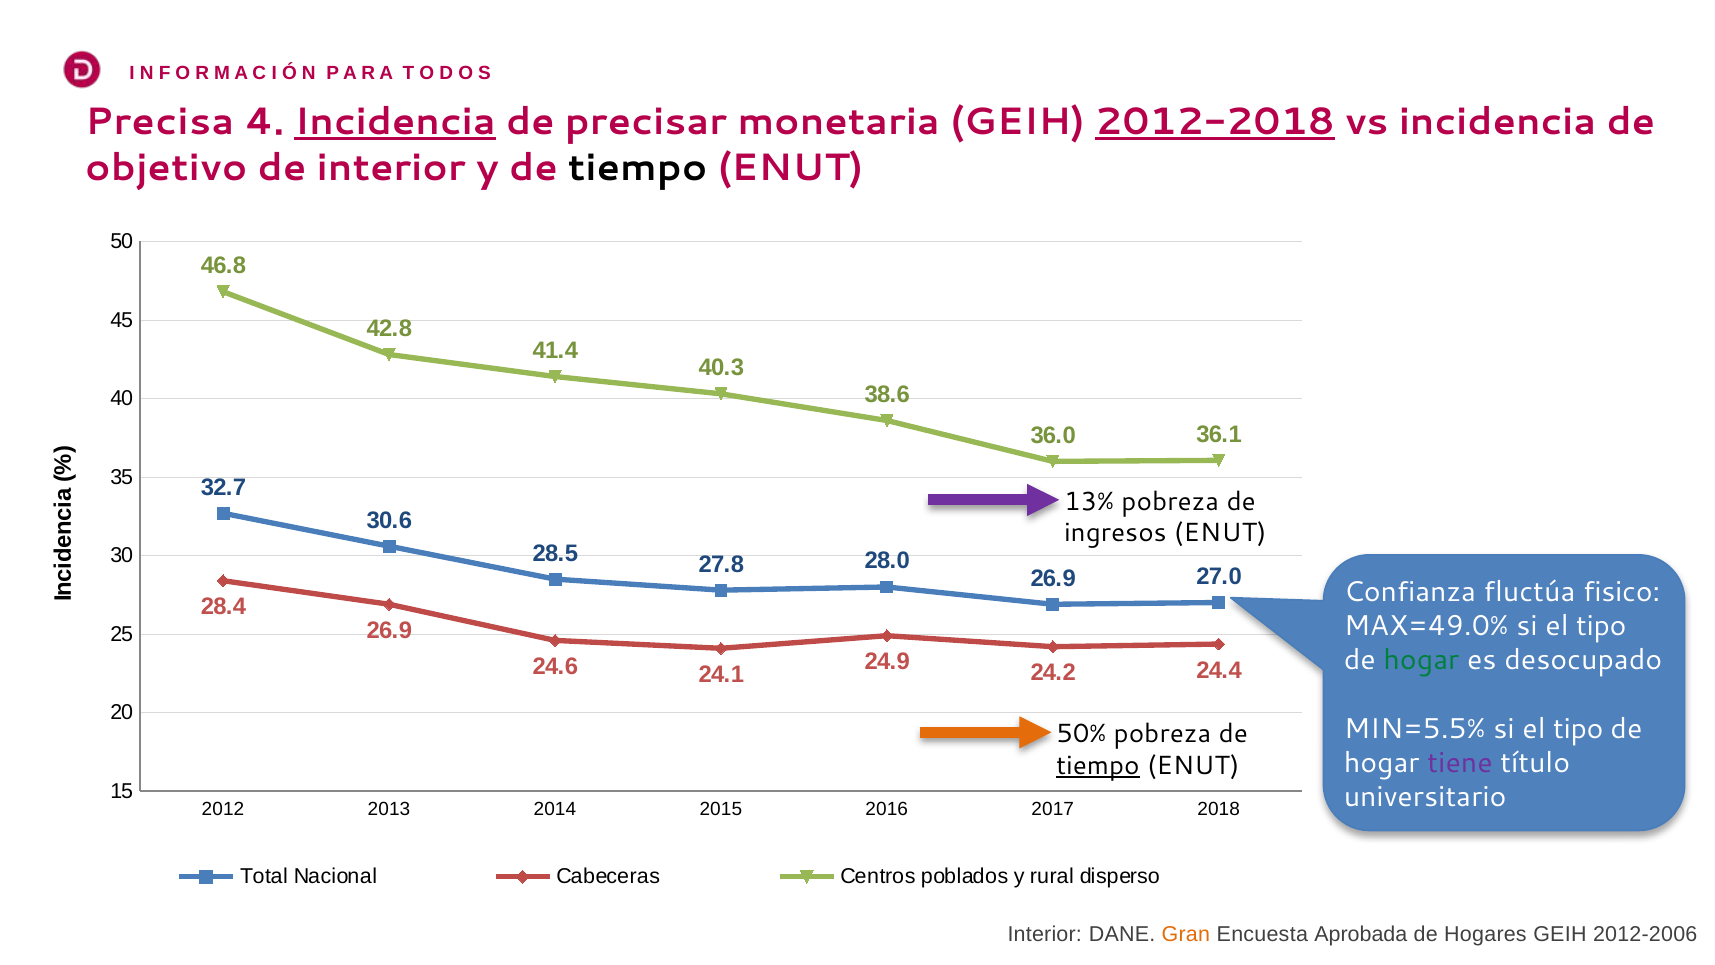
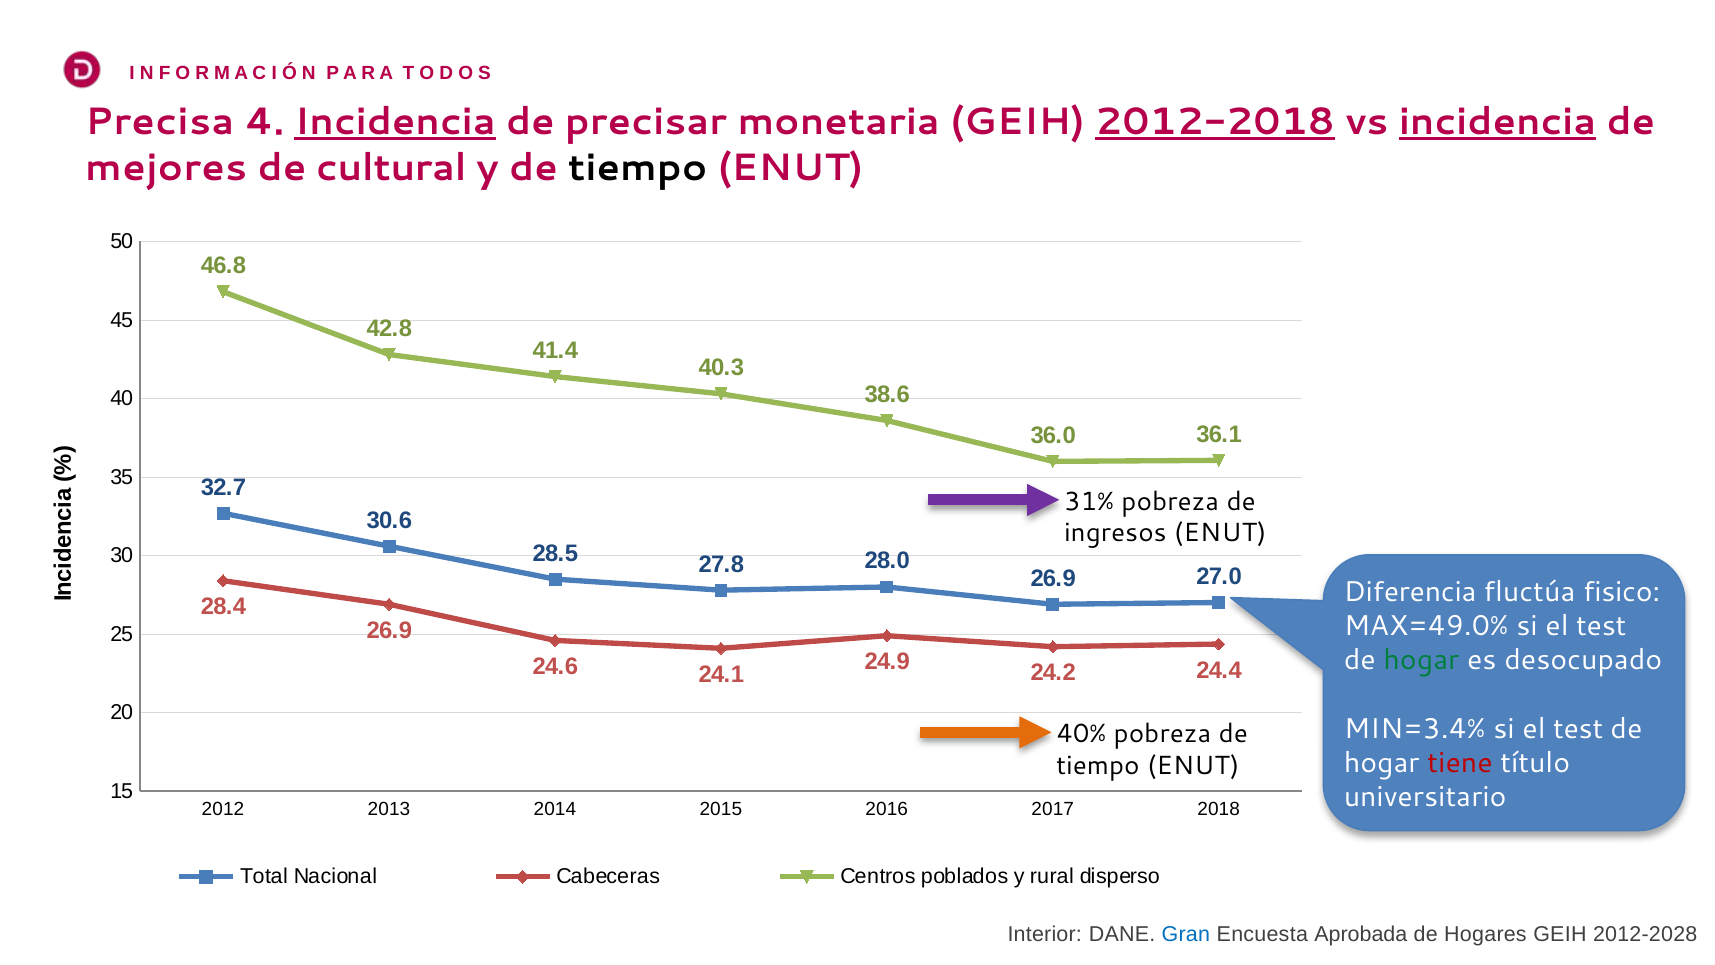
incidencia underline: none -> present (1498, 122)
objetivo: objetivo -> mejores (166, 168)
de interior: interior -> cultural (391, 168)
13%: 13% -> 31% (1089, 501)
Confianza: Confianza -> Diferencia (1410, 591)
MAX=49.0% si el tipo: tipo -> test (1601, 626)
MIN=5.5%: MIN=5.5% -> MIN=3.4% (1415, 729)
tipo: tipo -> test (1578, 729)
50%: 50% -> 40% (1081, 734)
tiene colour: purple -> red (1460, 763)
tiempo underline: present -> none (1098, 765)
Gran colour: orange -> blue (1186, 934)
2012-2006: 2012-2006 -> 2012-2028 (1645, 934)
